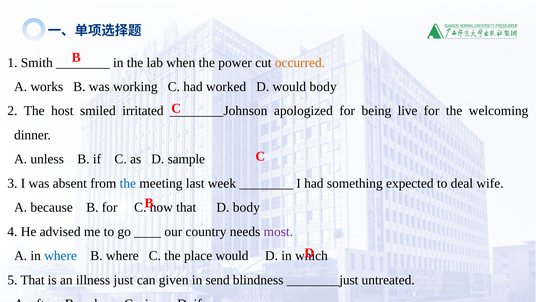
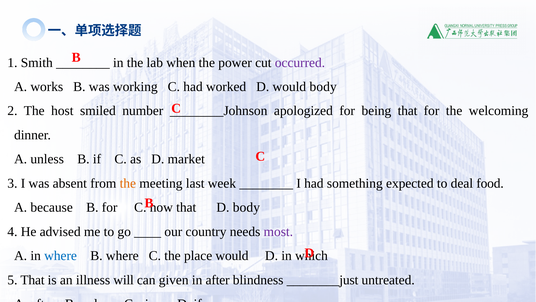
occurred colour: orange -> purple (300, 62)
irritated: irritated -> number (143, 111)
being live: live -> that (408, 111)
sample: sample -> market (186, 159)
the colour: blue -> orange (128, 183)
wife: wife -> food (490, 183)
just: just -> will (124, 280)
in send: send -> after (218, 280)
